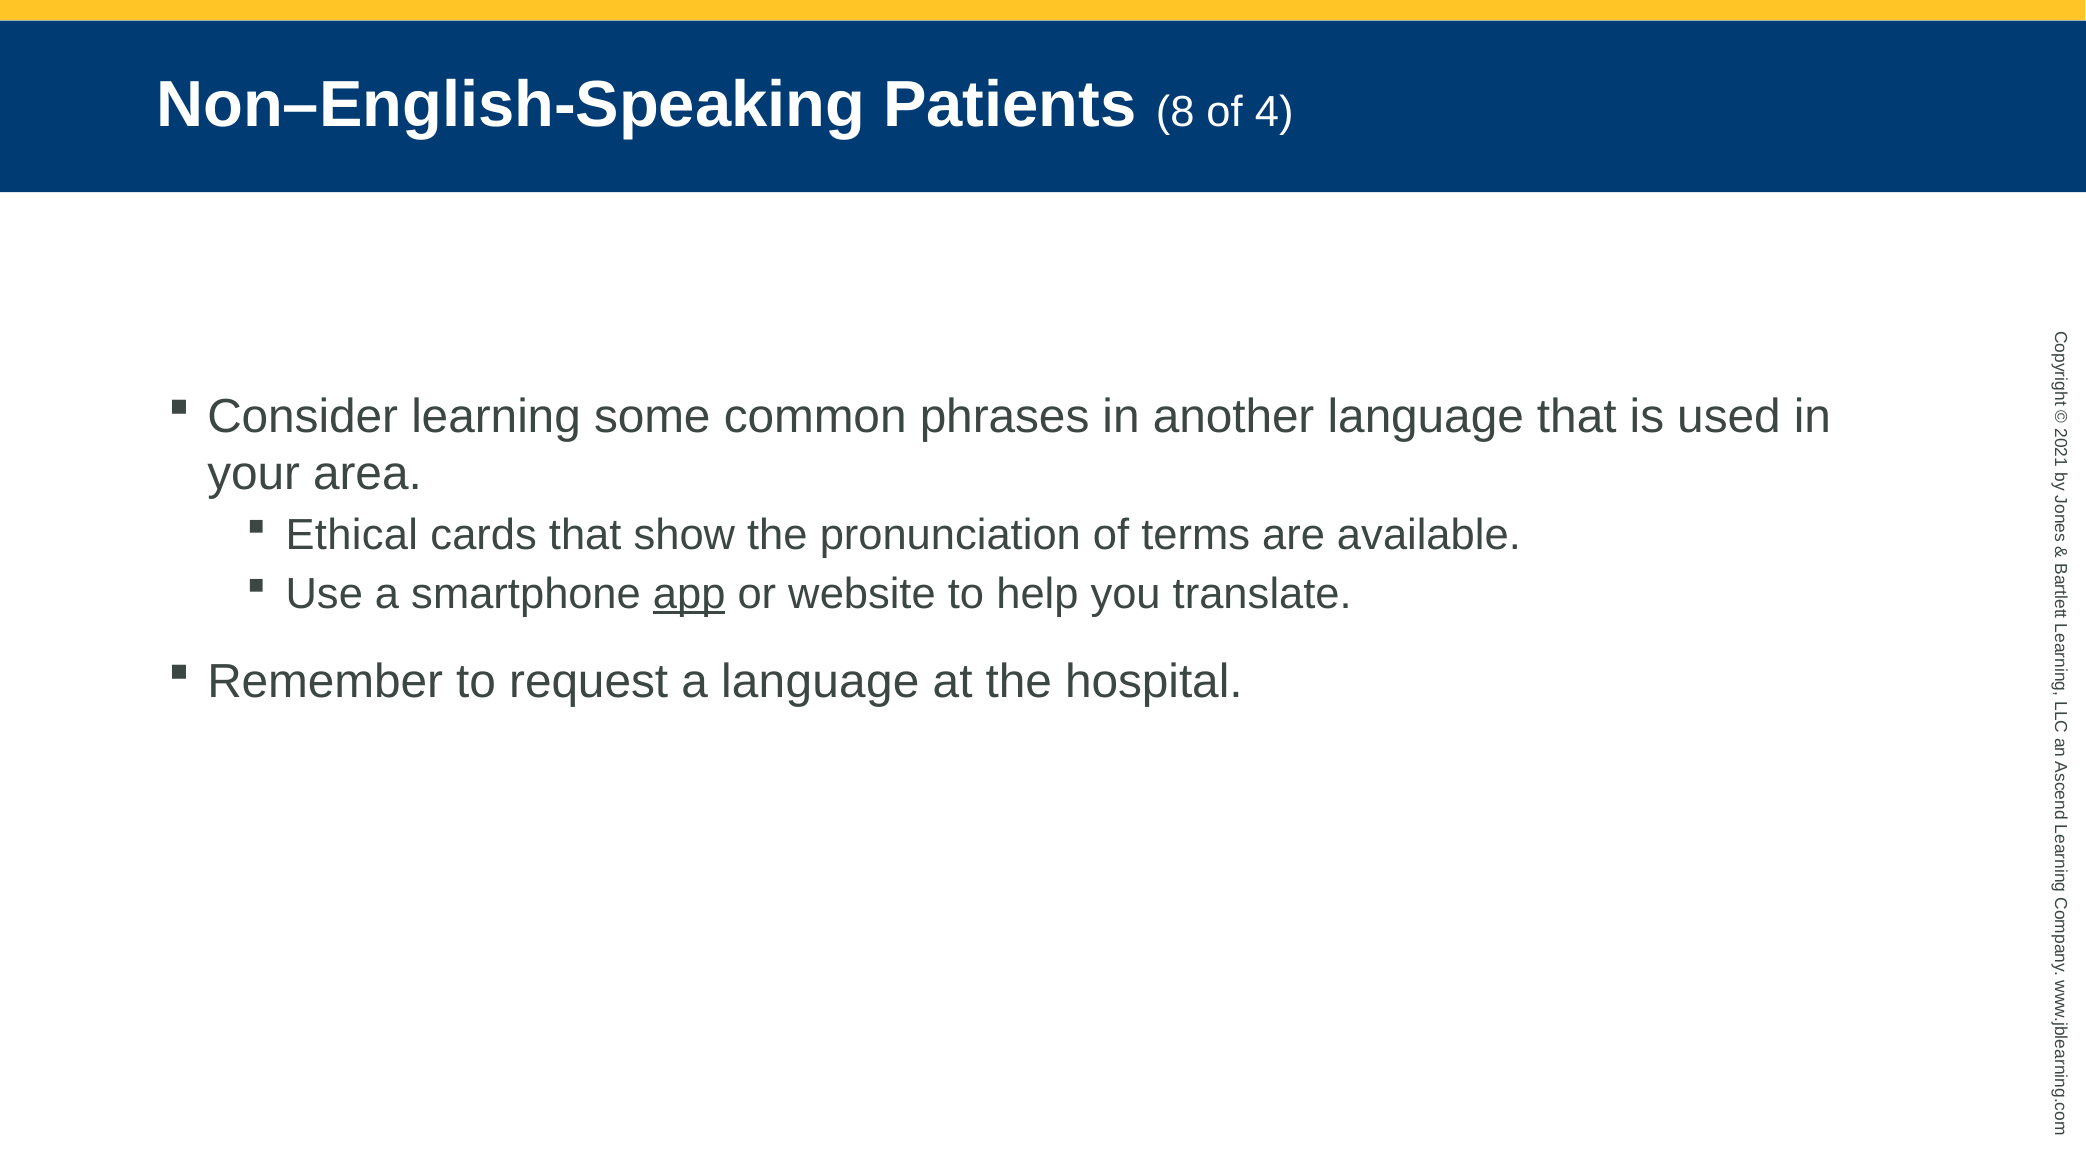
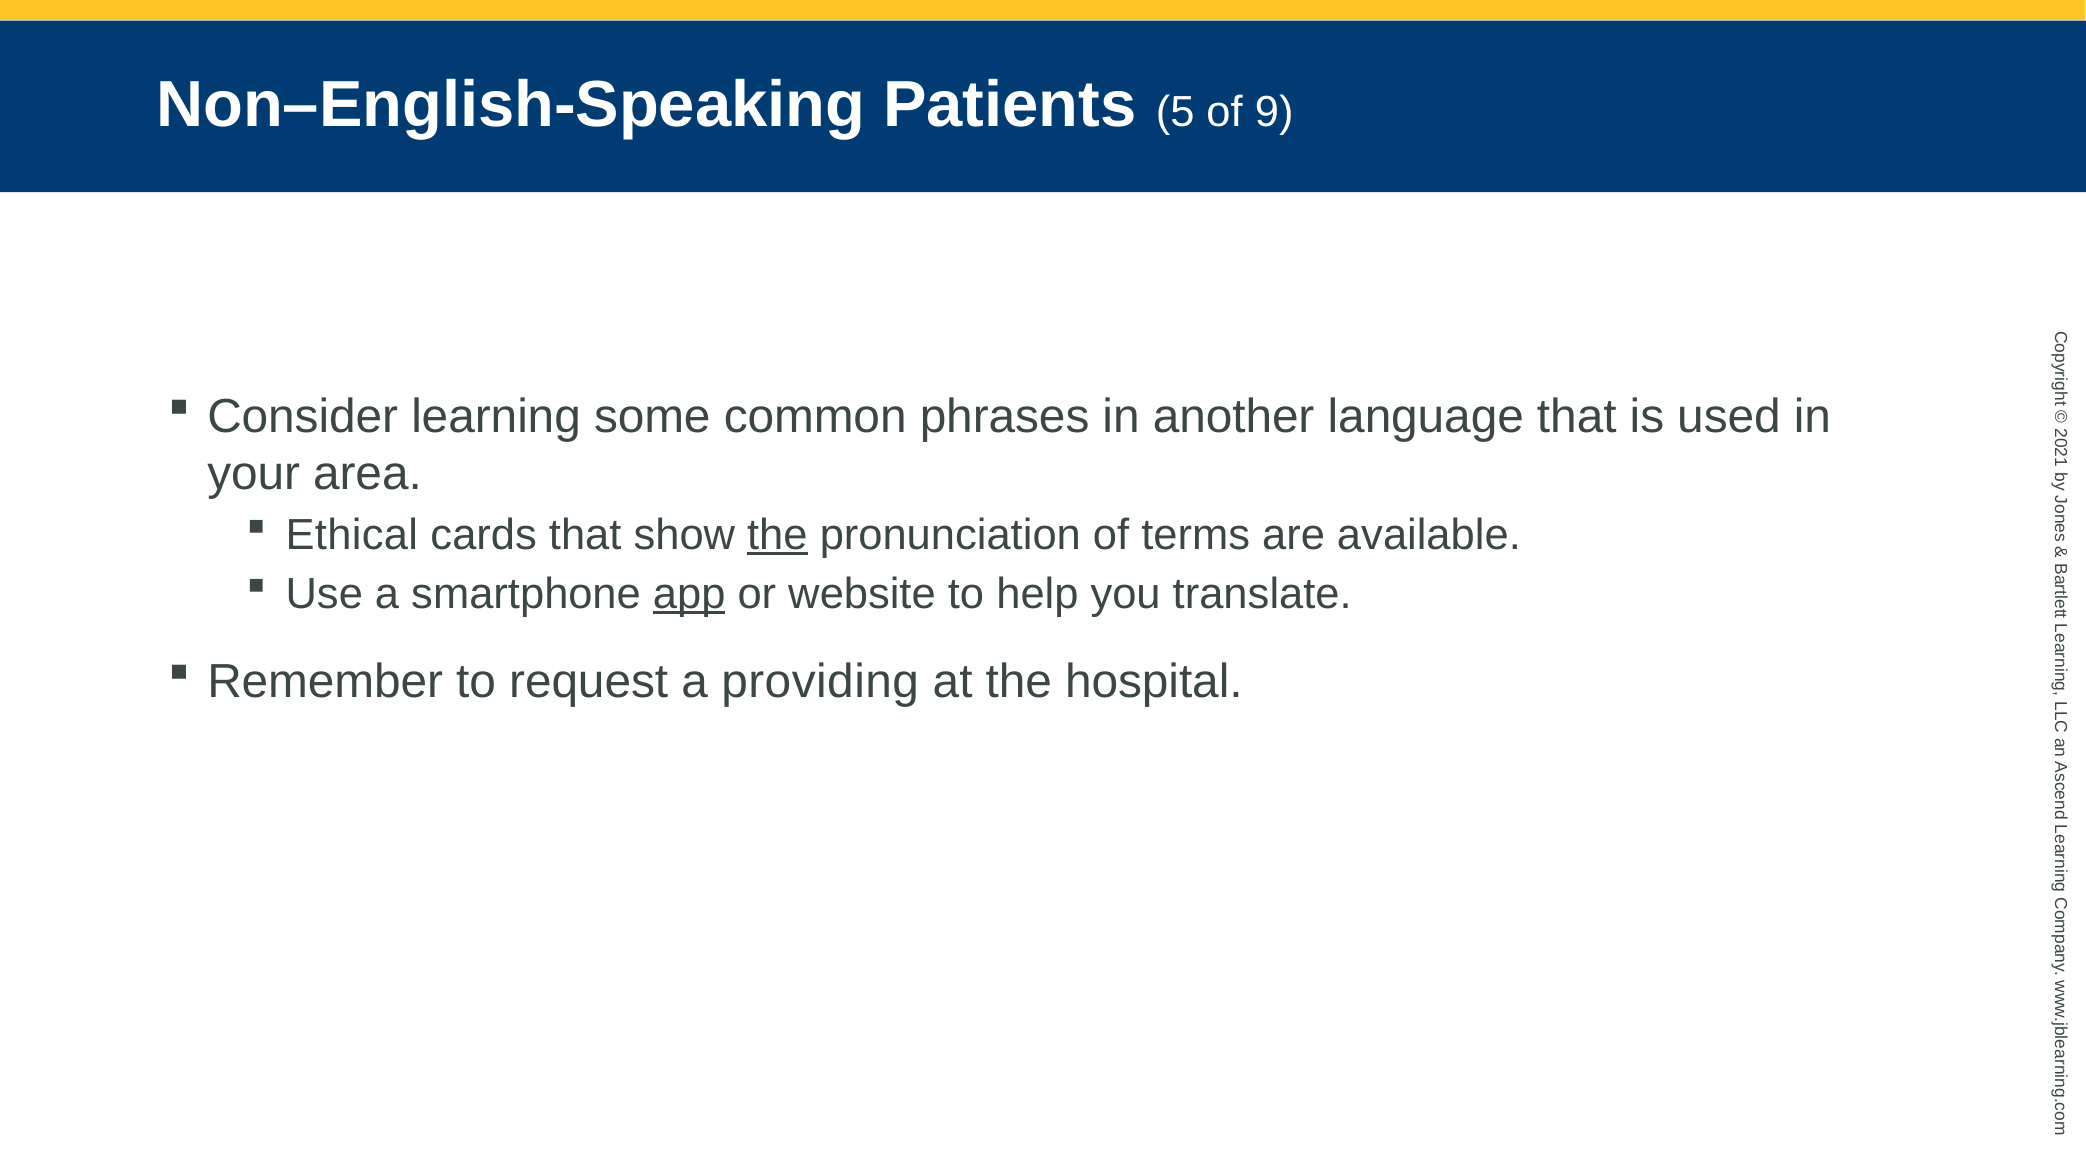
8: 8 -> 5 (1175, 112)
4: 4 -> 9 (1274, 112)
the underline: none -> present (777, 535)
a language: language -> providing (820, 682)
